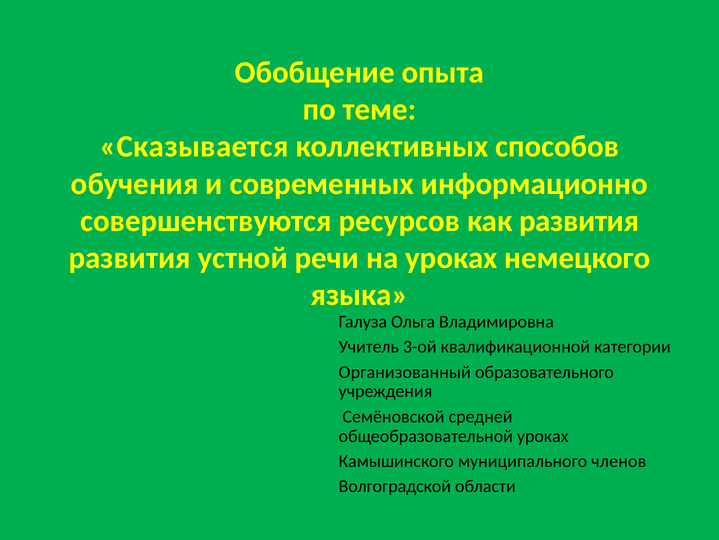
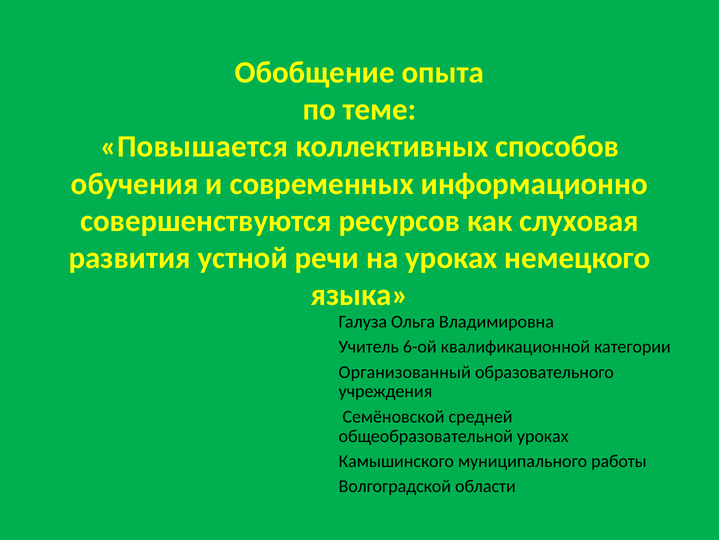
Сказывается: Сказывается -> Повышается (194, 146)
как развития: развития -> слуховая (579, 221)
3-ой: 3-ой -> 6-ой (420, 346)
членов: членов -> работы (619, 461)
